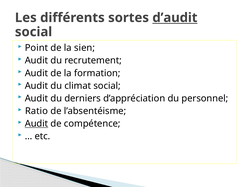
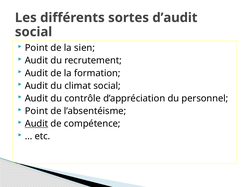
d’audit underline: present -> none (175, 18)
derniers: derniers -> contrôle (83, 98)
Ratio: Ratio -> Point (36, 111)
